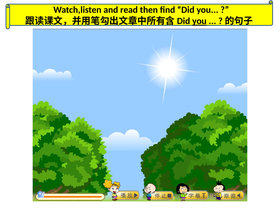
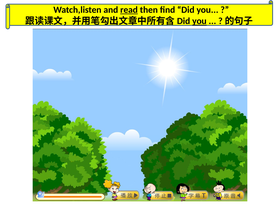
read underline: none -> present (129, 10)
